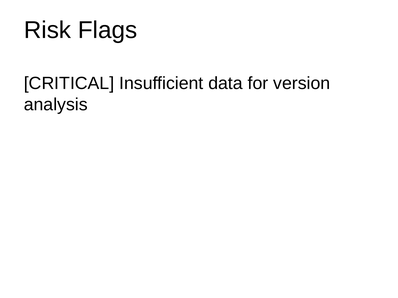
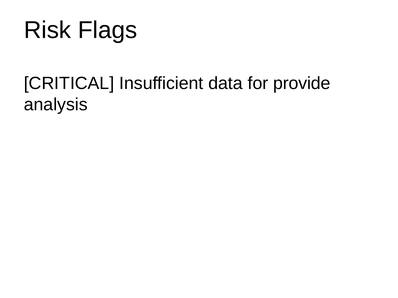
version: version -> provide (302, 83)
